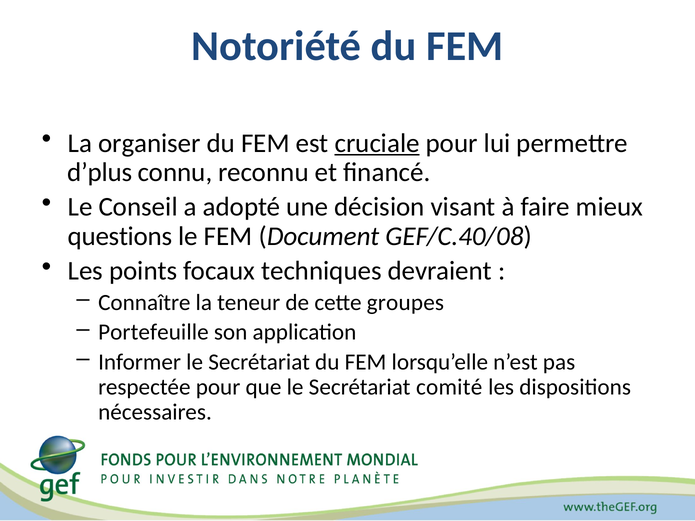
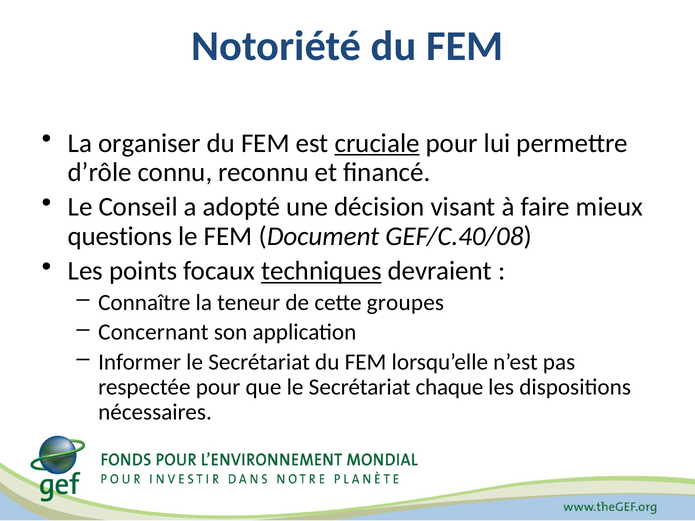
d’plus: d’plus -> d’rôle (100, 172)
techniques underline: none -> present (321, 271)
Portefeuille: Portefeuille -> Concernant (153, 332)
comité: comité -> chaque (449, 387)
